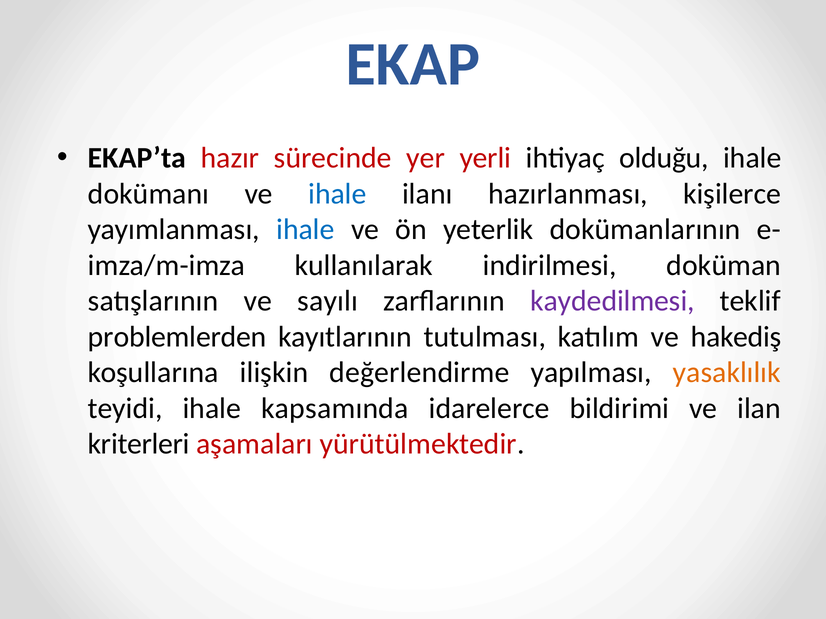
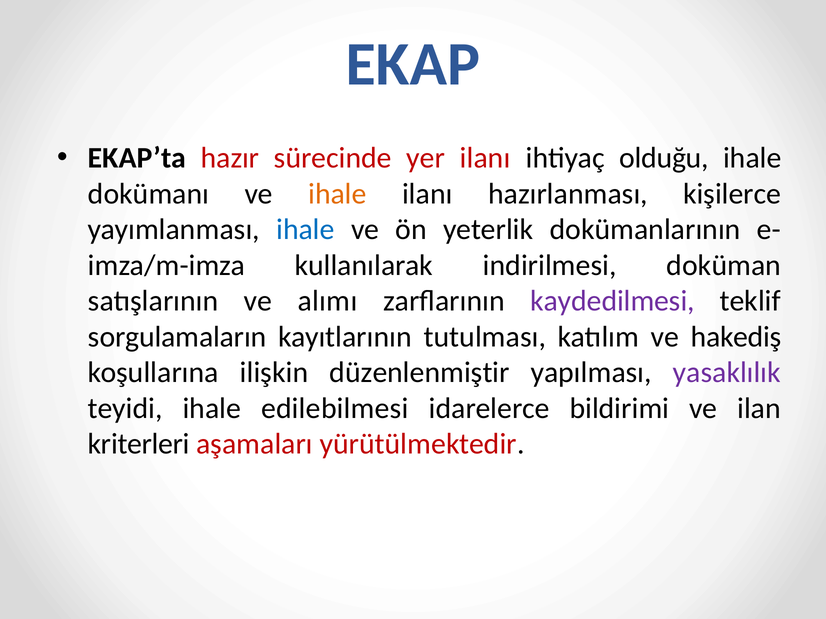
yer yerli: yerli -> ilanı (485, 158)
ihale colour: blue -> orange (337, 194)
sayılı: sayılı -> alımı (328, 301)
problemlerden: problemlerden -> sorgulamaların (177, 337)
değerlendirme: değerlendirme -> düzenlenmiştir (420, 373)
yasaklılık colour: orange -> purple (727, 373)
kapsamında: kapsamında -> edilebilmesi (335, 409)
